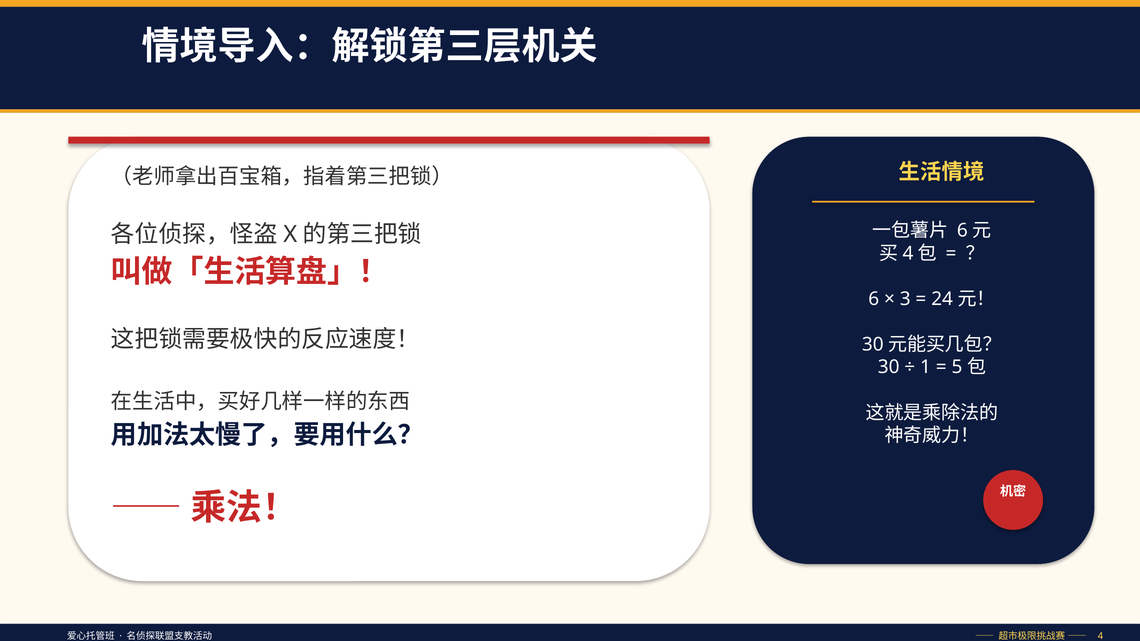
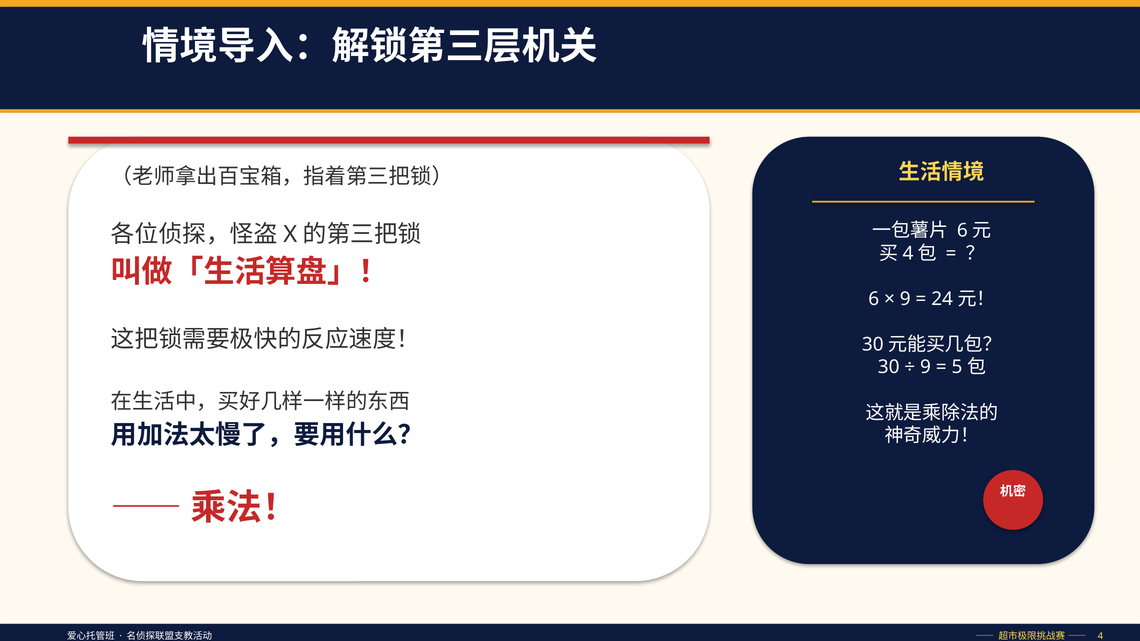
3: 3 -> 9 (905, 299)
1: 1 -> 9 (926, 367)
